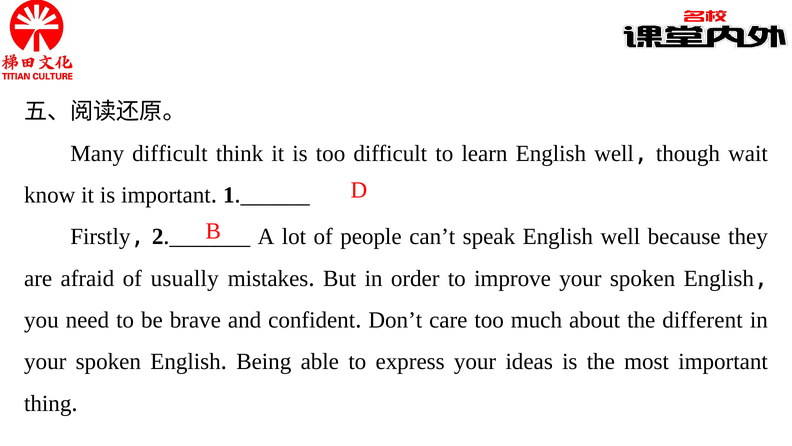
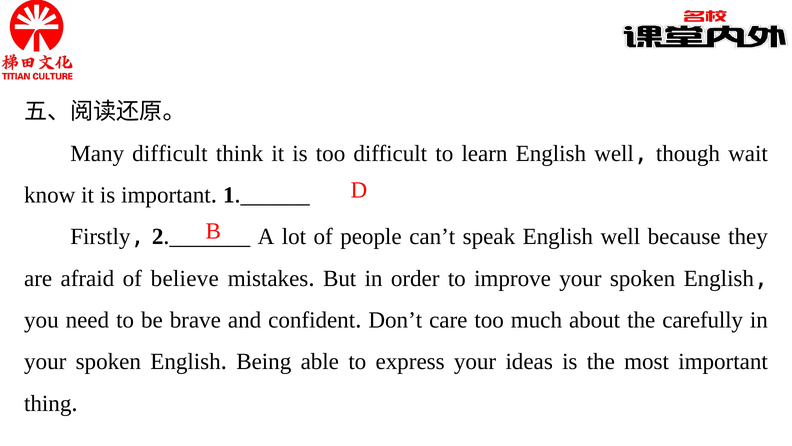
usually: usually -> believe (185, 278)
different: different -> carefully (703, 320)
